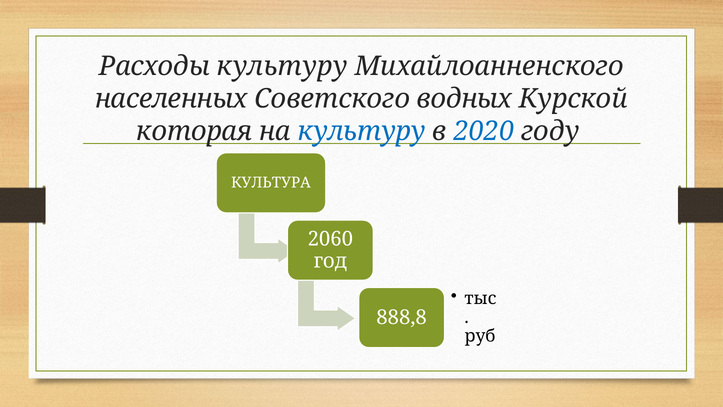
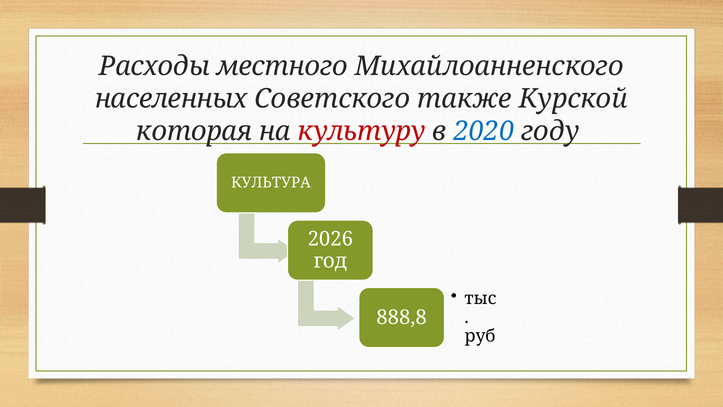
Расходы культуру: культуру -> местного (282, 66)
водных: водных -> также (464, 99)
культуру colour: blue -> red (362, 131)
2060: 2060 -> 2026 (330, 239)
